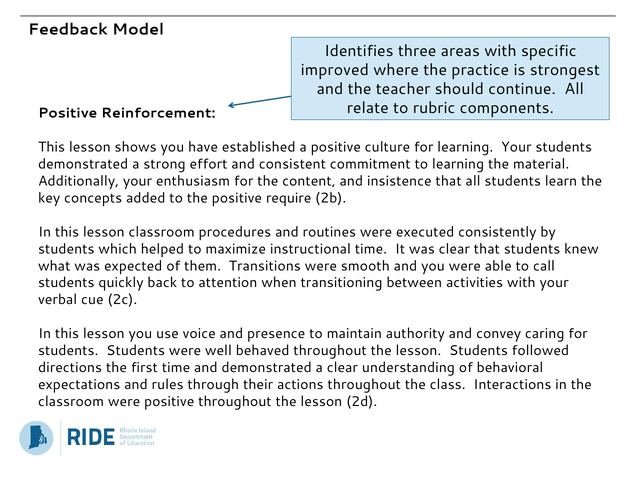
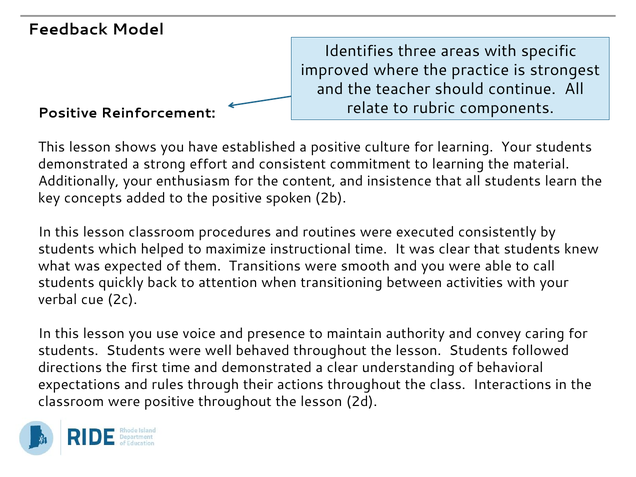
require: require -> spoken (289, 198)
